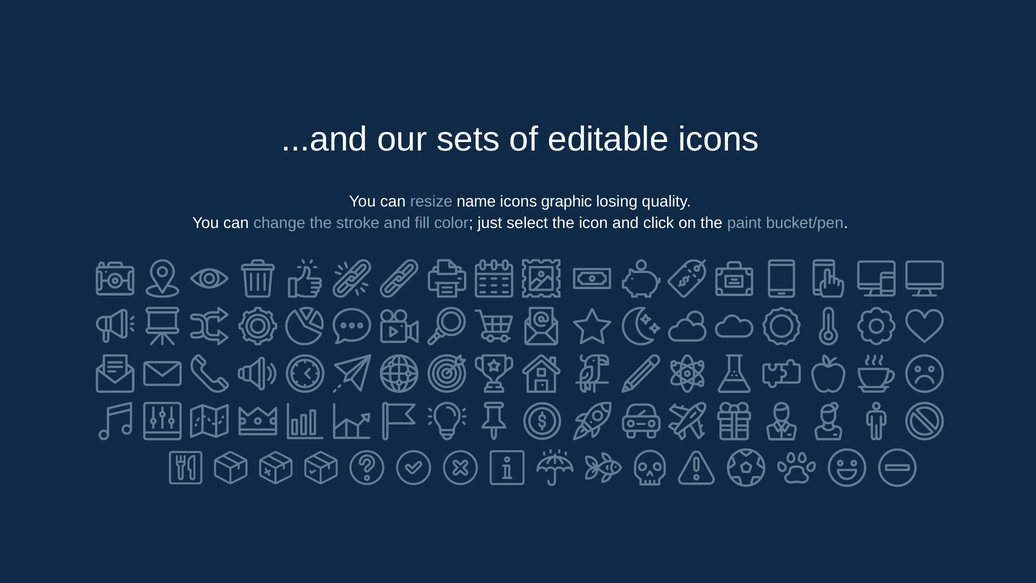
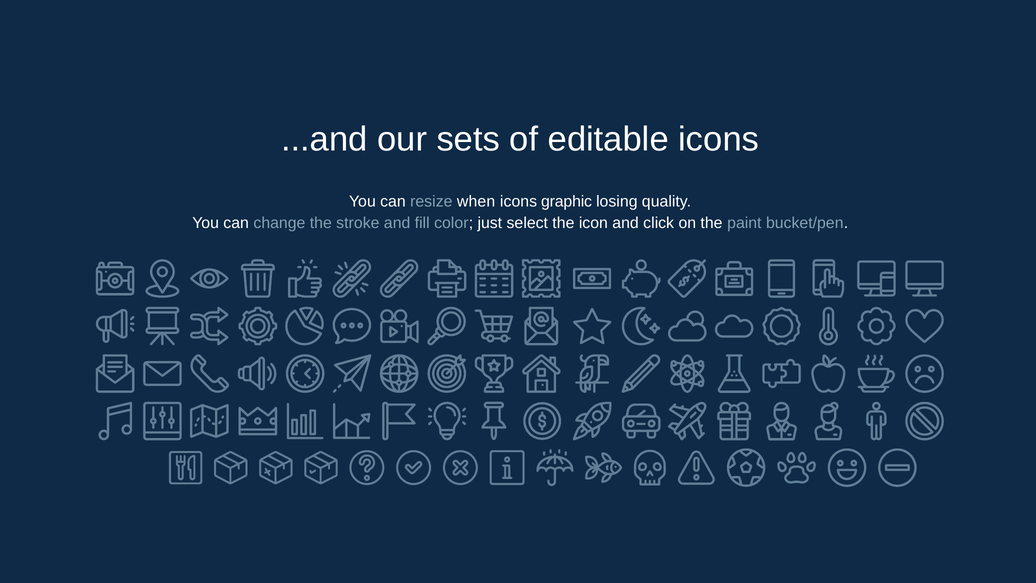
name: name -> when (476, 201)
